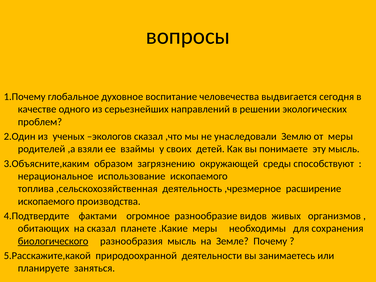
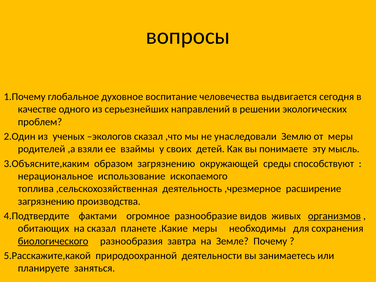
ископаемого: ископаемого -> загрязнению (46, 201)
организмов underline: none -> present (334, 216)
разнообразия мысль: мысль -> завтра (182, 241)
